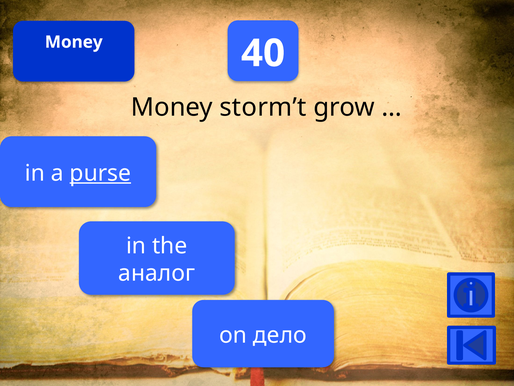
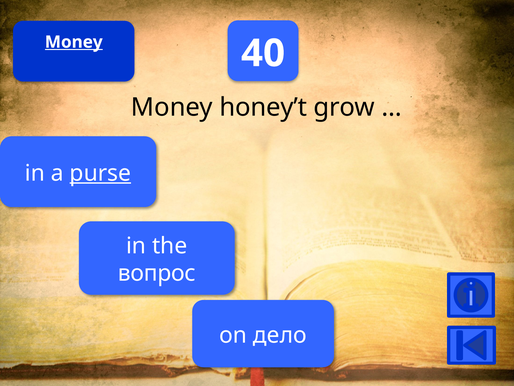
Money underline: none -> present (74, 42)
storm’t: storm’t -> honey’t (263, 107)
аналог: аналог -> вопрос (157, 273)
